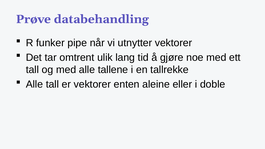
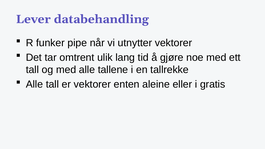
Prøve: Prøve -> Lever (33, 19)
doble: doble -> gratis (213, 84)
